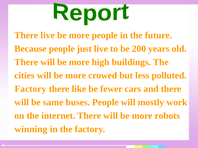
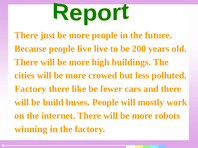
There live: live -> just (48, 35)
people just: just -> live (84, 49)
same: same -> build (53, 103)
